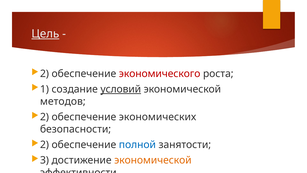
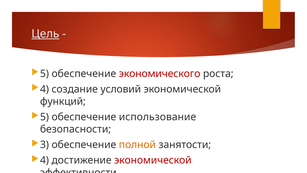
2: 2 -> 5 (44, 74)
1: 1 -> 4 (44, 89)
условий underline: present -> none (121, 89)
методов: методов -> функций (63, 101)
2: 2 -> 5 (44, 117)
экономических: экономических -> использование (158, 117)
2: 2 -> 3 (44, 145)
полной colour: blue -> orange (137, 145)
3: 3 -> 4 (44, 160)
экономической colour: orange -> red (153, 160)
